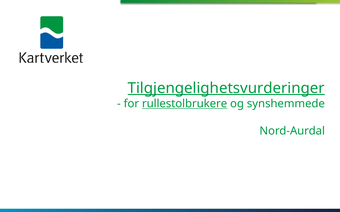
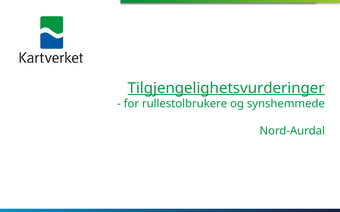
rullestolbrukere underline: present -> none (185, 104)
